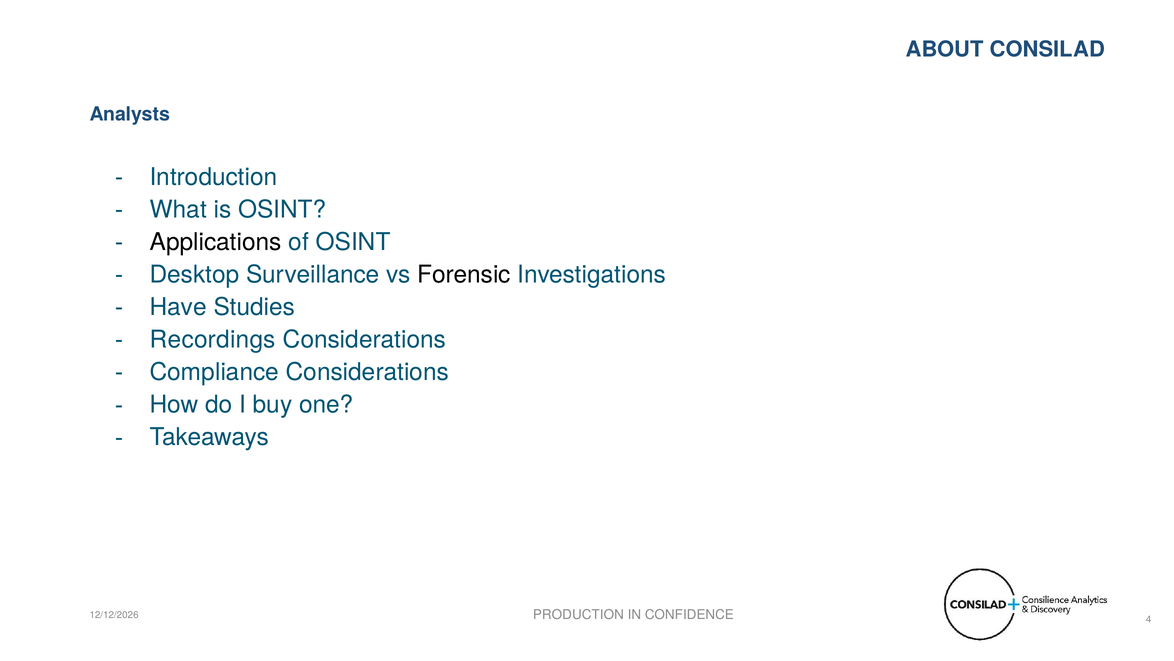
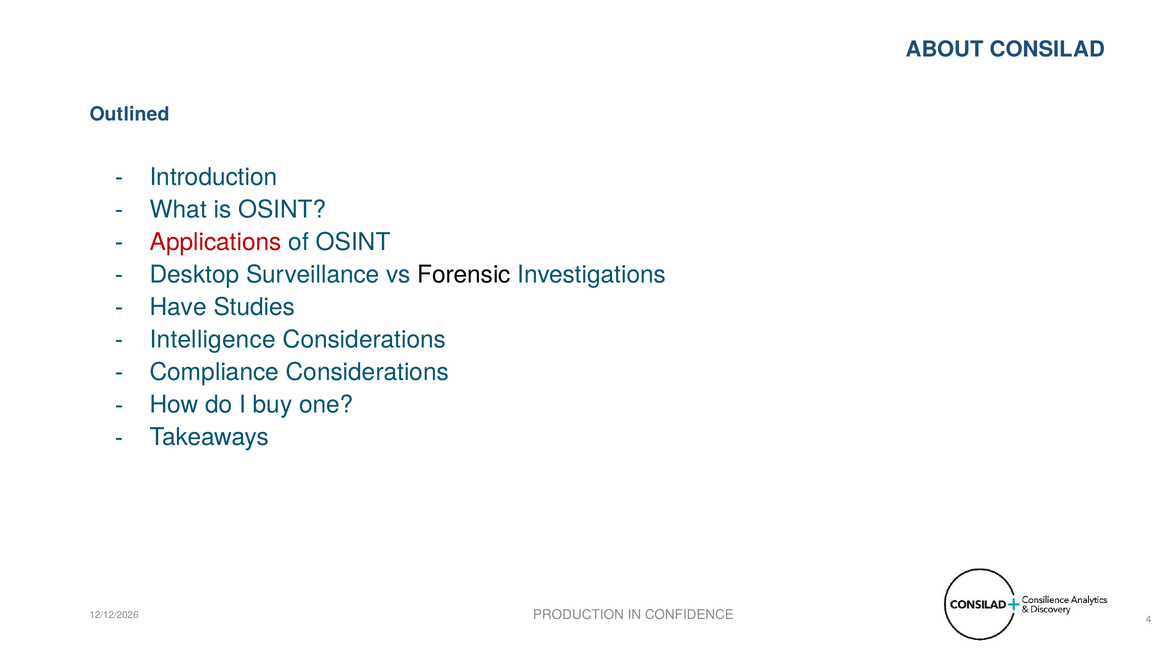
Analysts: Analysts -> Outlined (130, 114)
Applications colour: black -> red (216, 242)
Recordings: Recordings -> Intelligence (213, 339)
